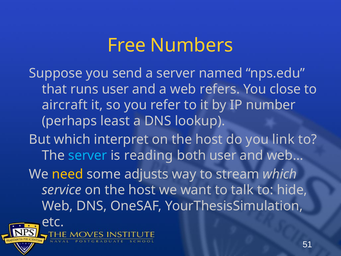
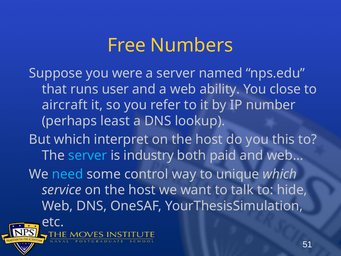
send: send -> were (127, 73)
refers: refers -> ability (220, 89)
link: link -> this (283, 139)
reading: reading -> industry (149, 155)
both user: user -> paid (223, 155)
need colour: yellow -> light blue (68, 174)
adjusts: adjusts -> control (146, 174)
stream: stream -> unique (238, 174)
